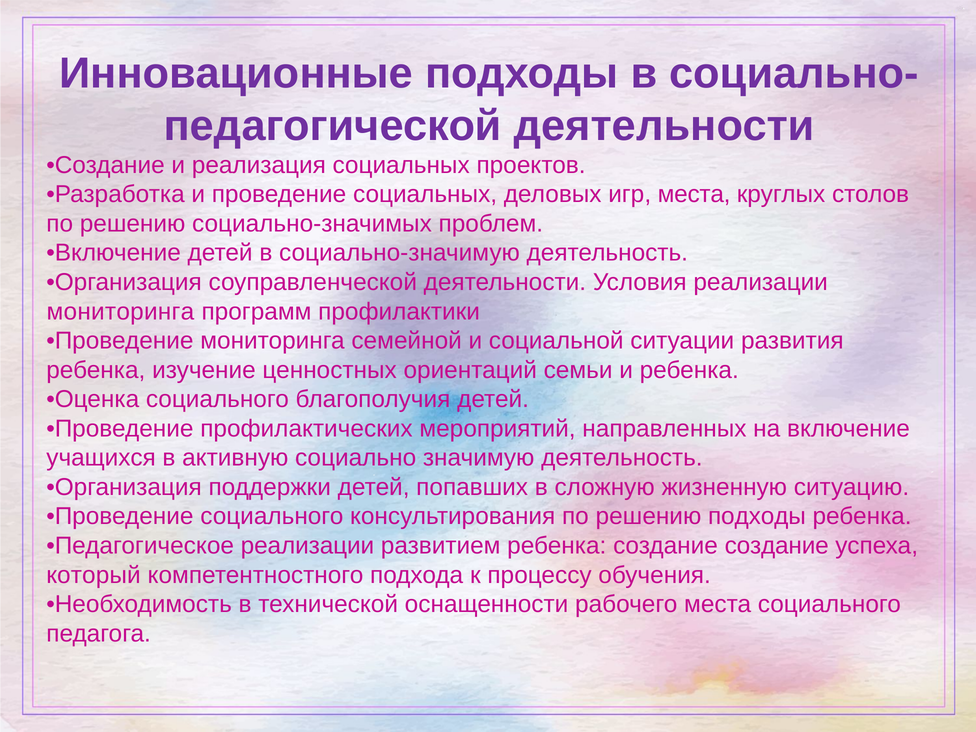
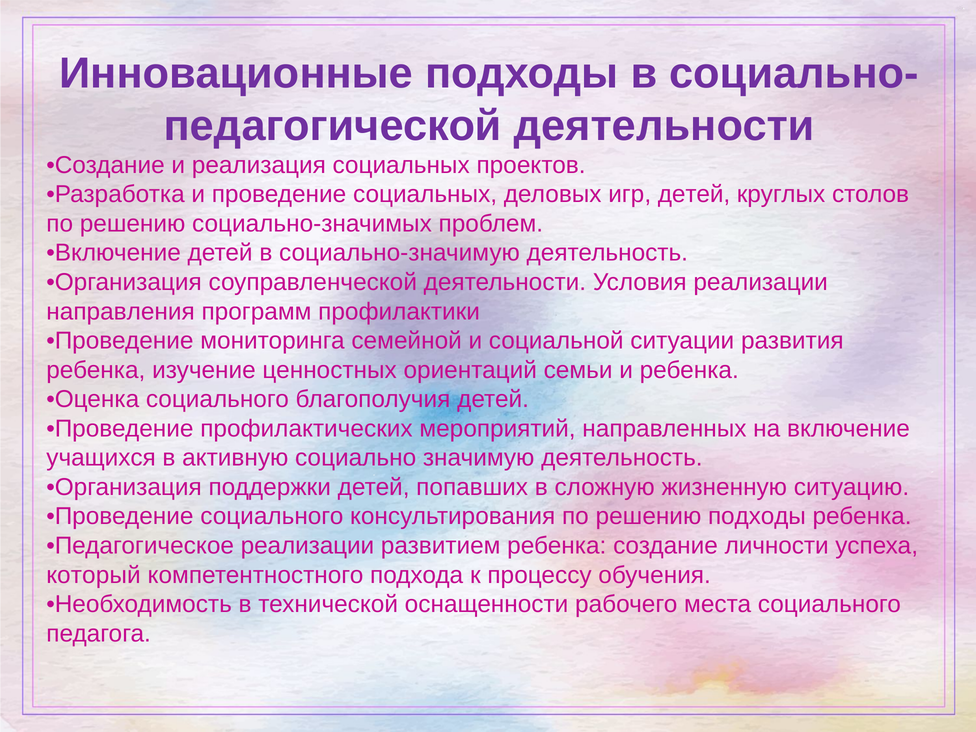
игр места: места -> детей (694, 194)
мониторинга: мониторинга -> направления (121, 311)
создание создание: создание -> личности (777, 546)
